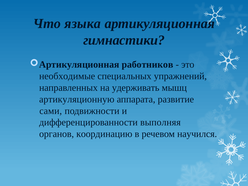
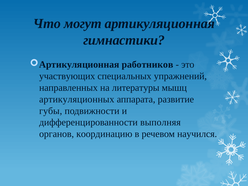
языка: языка -> могут (83, 24)
необходимые: необходимые -> участвующих (67, 76)
удерживать: удерживать -> литературы (136, 88)
артикуляционную: артикуляционную -> артикуляционных (77, 99)
сами: сами -> губы (51, 111)
